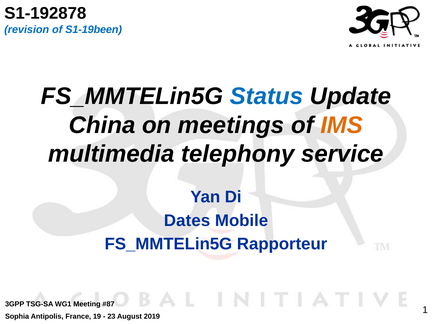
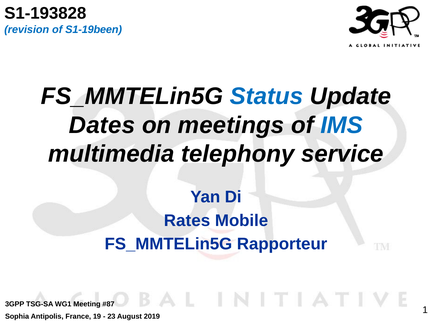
S1-192878: S1-192878 -> S1-193828 (45, 13)
China: China -> Dates (102, 125)
IMS colour: orange -> blue (342, 125)
Dates: Dates -> Rates (187, 220)
